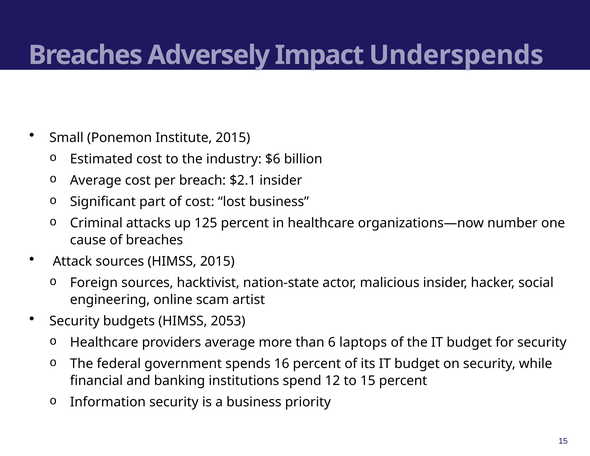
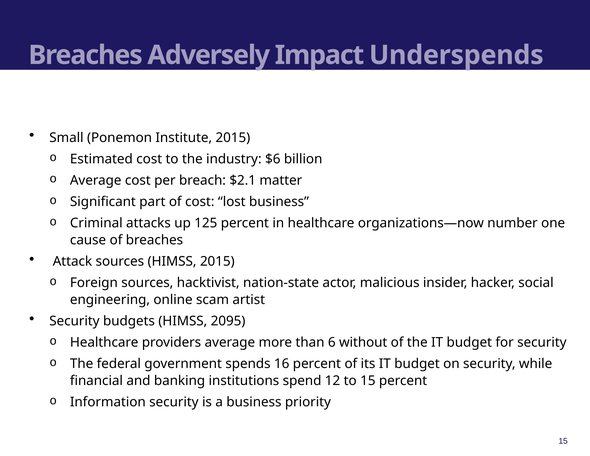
$2.1 insider: insider -> matter (281, 180)
2053: 2053 -> 2095 (228, 321)
laptops: laptops -> without (363, 342)
